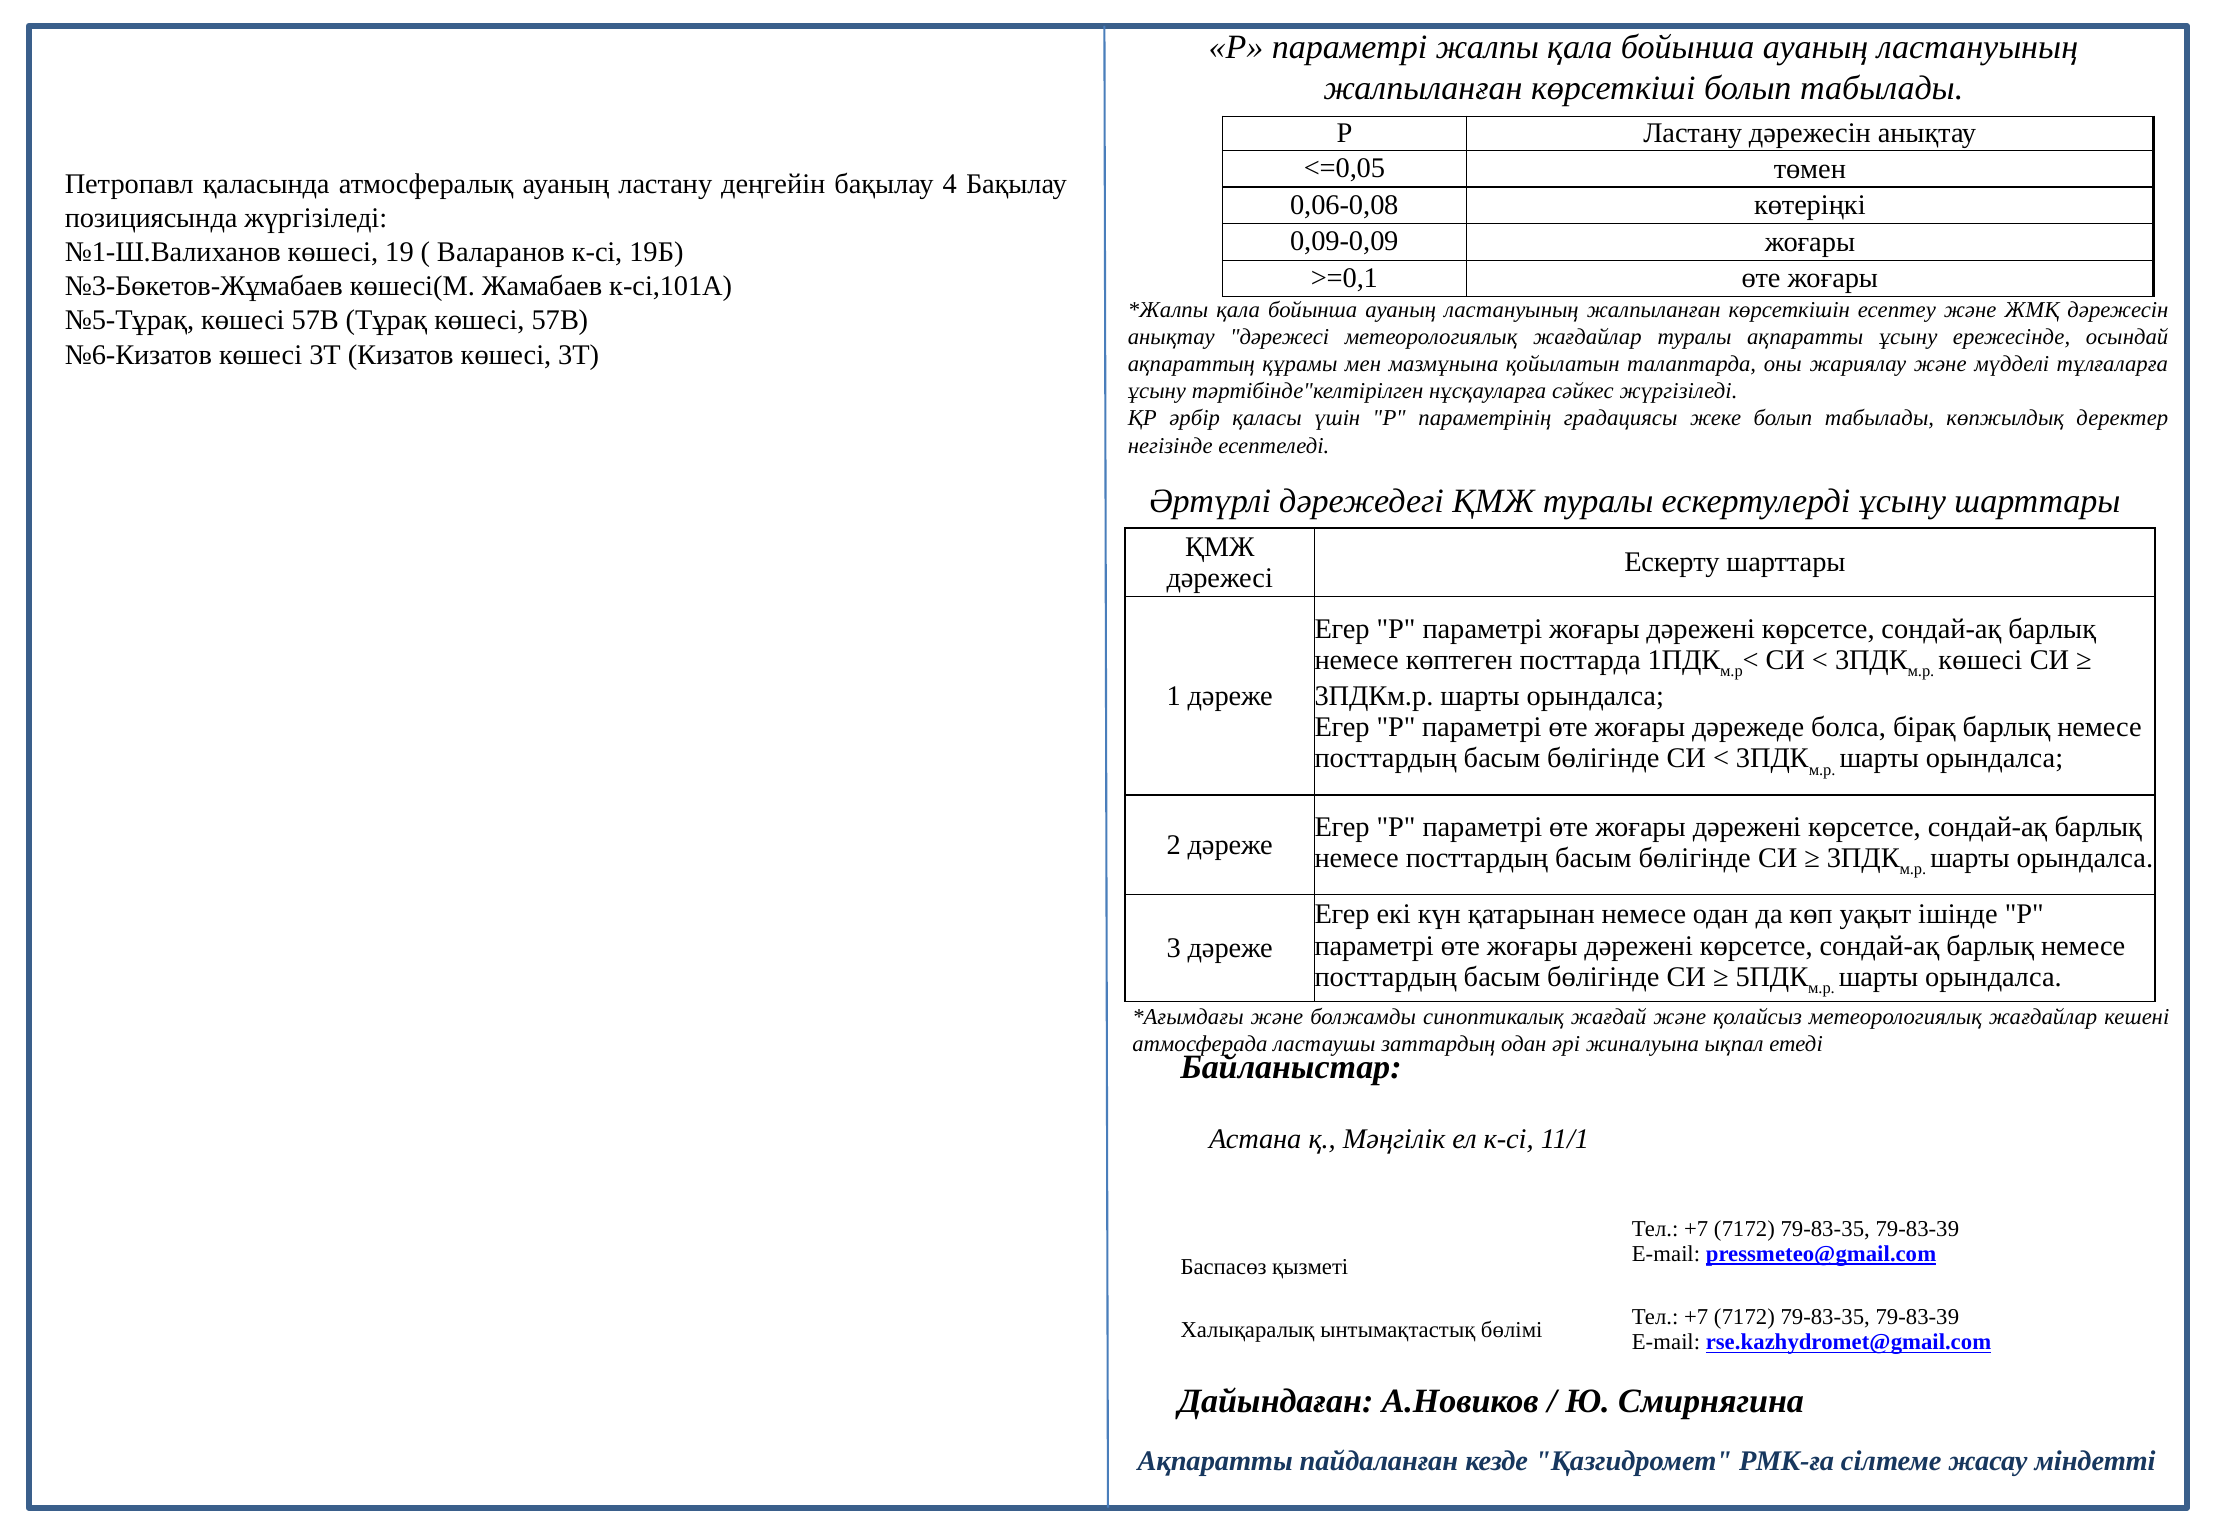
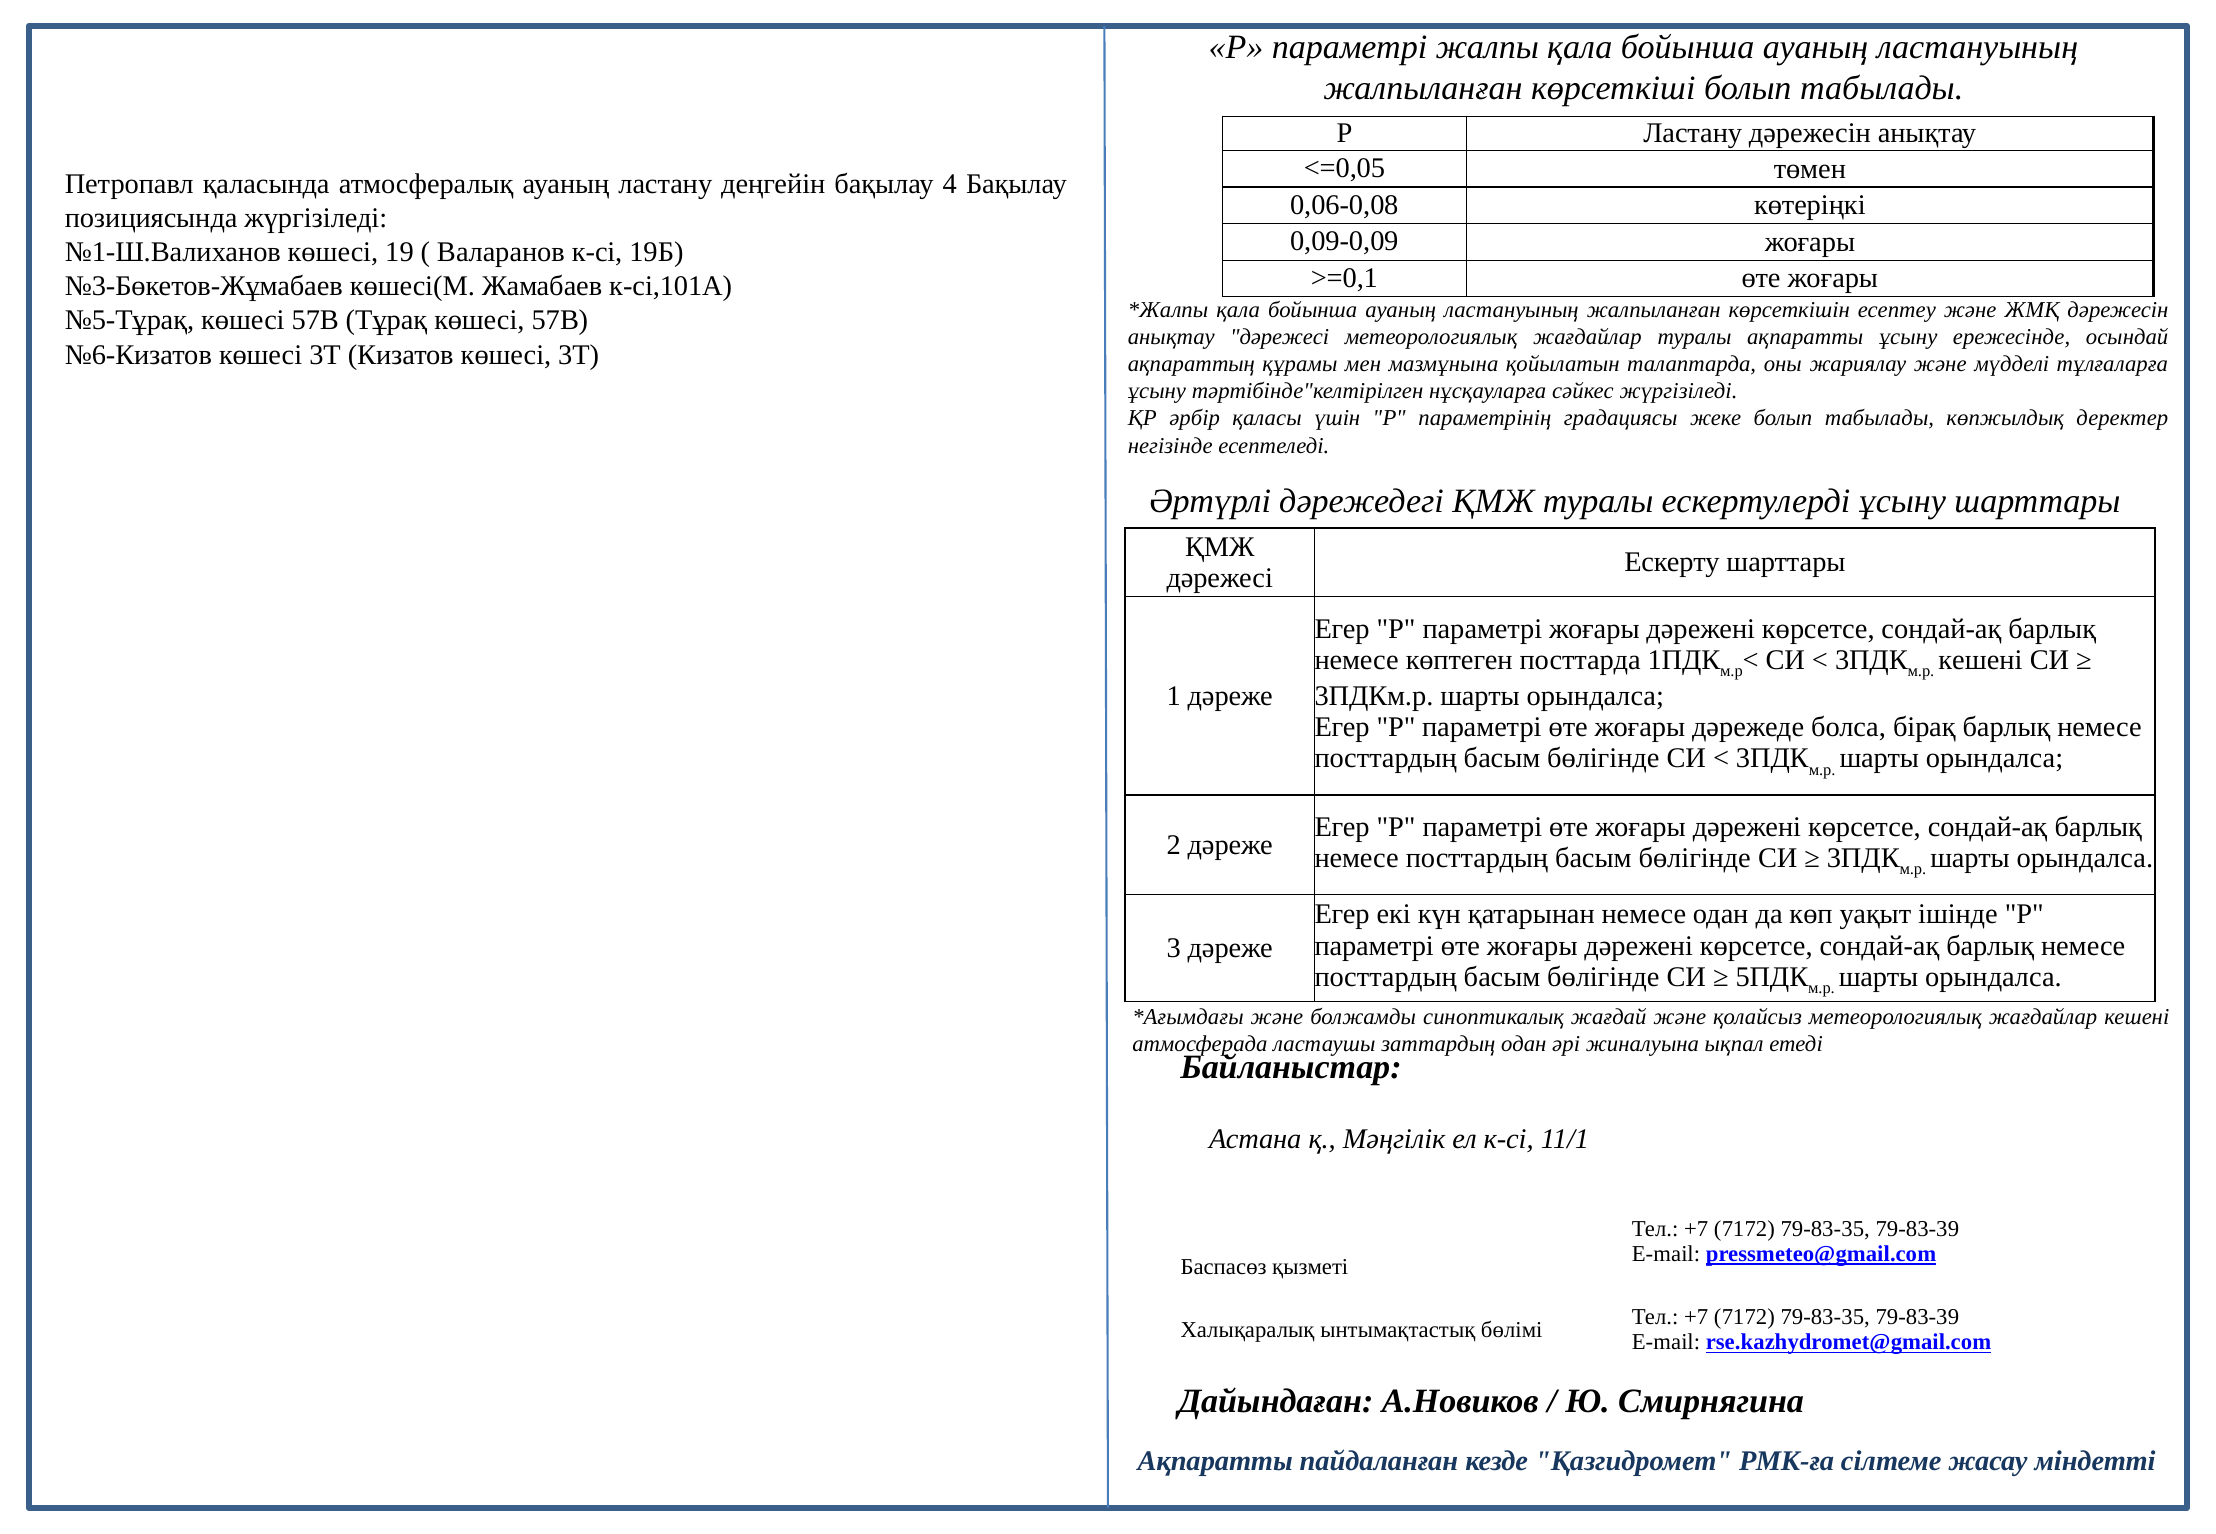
көшесі: көшесі -> кешені (1980, 660)
